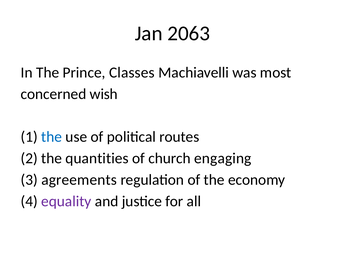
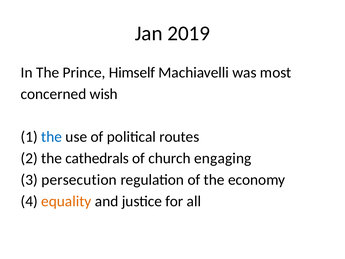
2063: 2063 -> 2019 (189, 33)
Classes: Classes -> Himself (132, 72)
quantities: quantities -> cathedrals (97, 158)
agreements: agreements -> persecution (79, 180)
equality colour: purple -> orange (66, 201)
